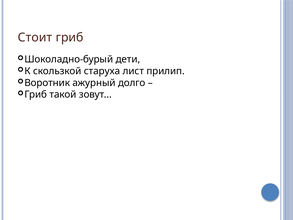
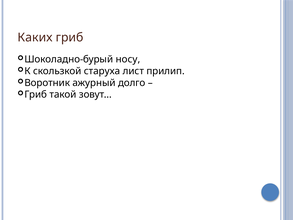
Стоит: Стоит -> Каких (35, 37)
дети: дети -> носу (128, 59)
